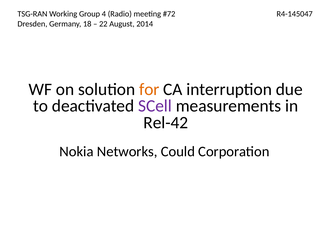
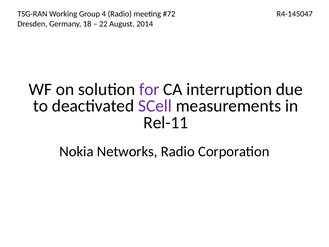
for colour: orange -> purple (149, 89)
Rel-42: Rel-42 -> Rel-11 (166, 123)
Networks Could: Could -> Radio (178, 151)
